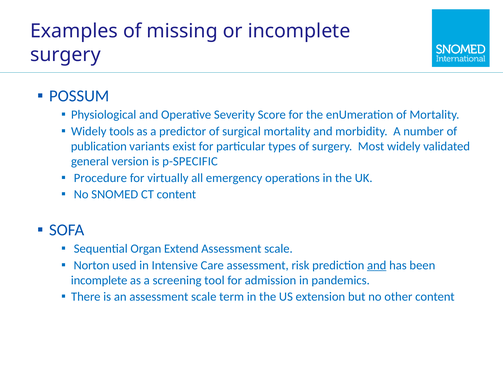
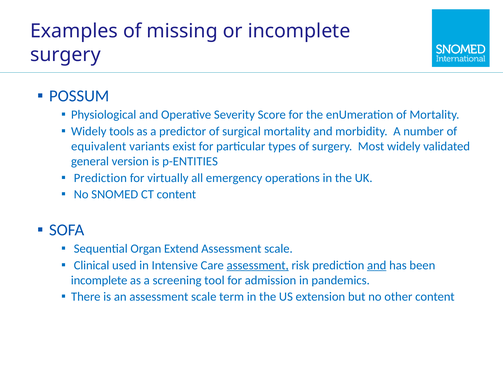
publication: publication -> equivalent (99, 146)
p-SPECIFIC: p-SPECIFIC -> p-ENTITIES (190, 162)
Procedure: Procedure -> Prediction (100, 178)
Norton: Norton -> Clinical (92, 265)
assessment underline: none -> present (258, 265)
